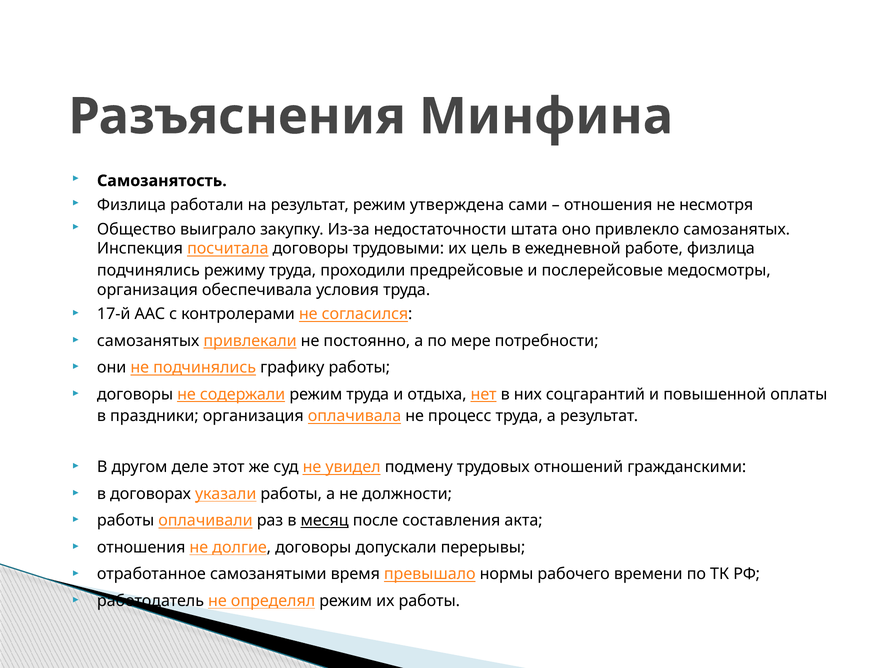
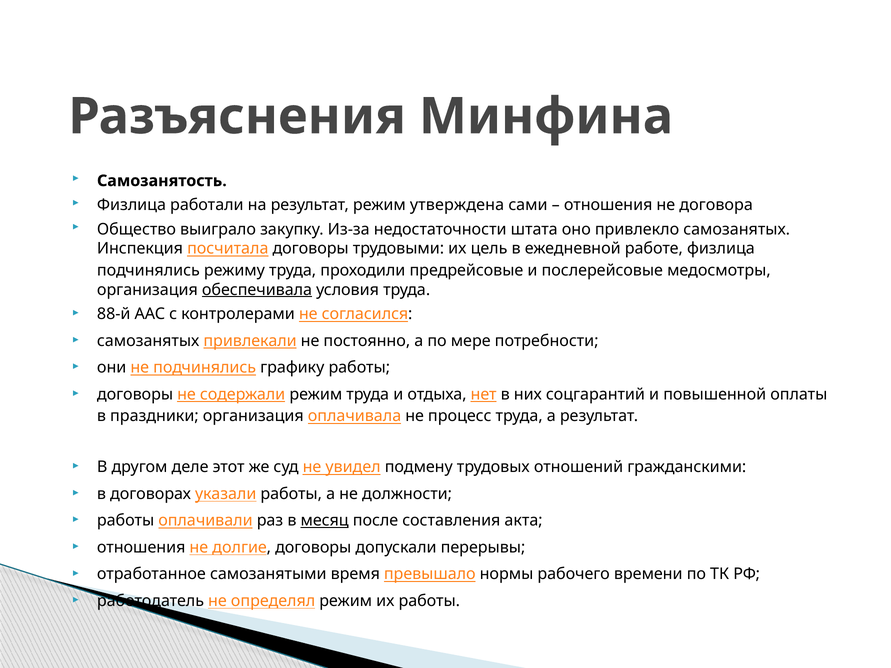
несмотря: несмотря -> договора (716, 205)
обеспечивала underline: none -> present (257, 290)
17-й: 17-й -> 88-й (114, 314)
